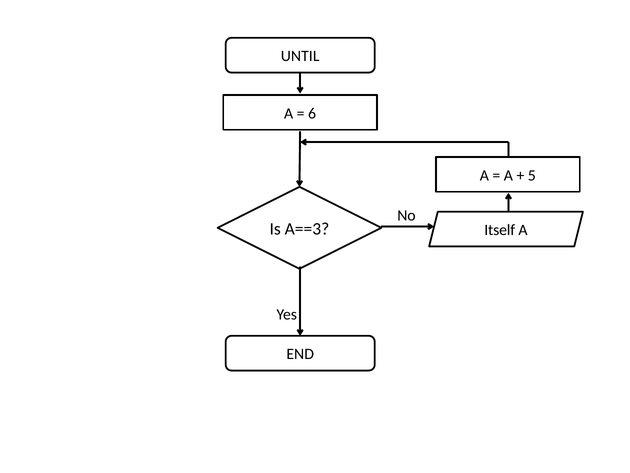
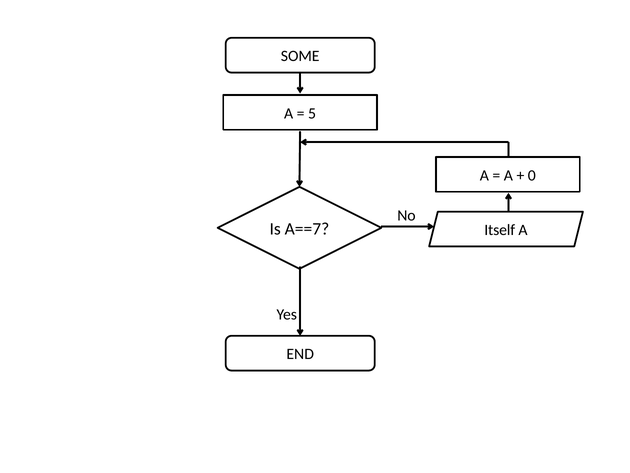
UNTIL: UNTIL -> SOME (300, 56)
6: 6 -> 5 (312, 113)
5: 5 -> 0 (532, 175)
A==3: A==3 -> A==7 (307, 229)
